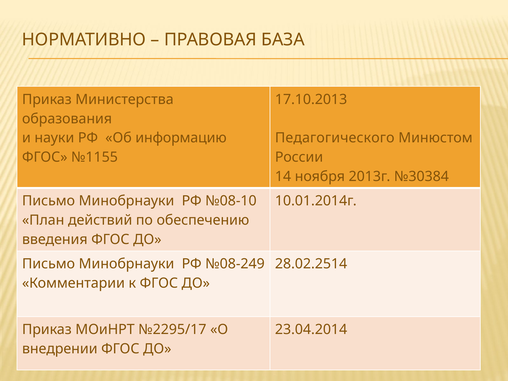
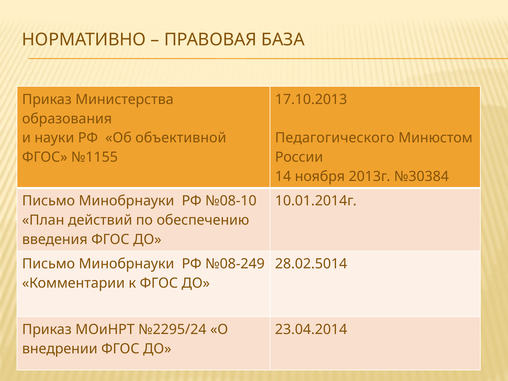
информацию: информацию -> объективной (181, 138)
28.02.2514: 28.02.2514 -> 28.02.5014 (311, 264)
№2295/17: №2295/17 -> №2295/24 (172, 330)
